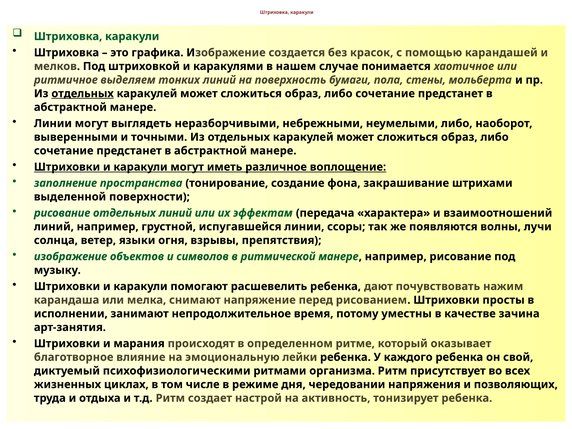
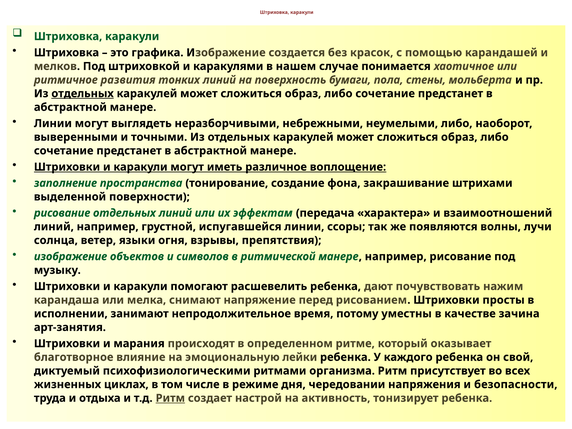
выделяем: выделяем -> развития (128, 80)
позволяющих: позволяющих -> безопасности (516, 384)
Ритм underline: none -> present (170, 398)
